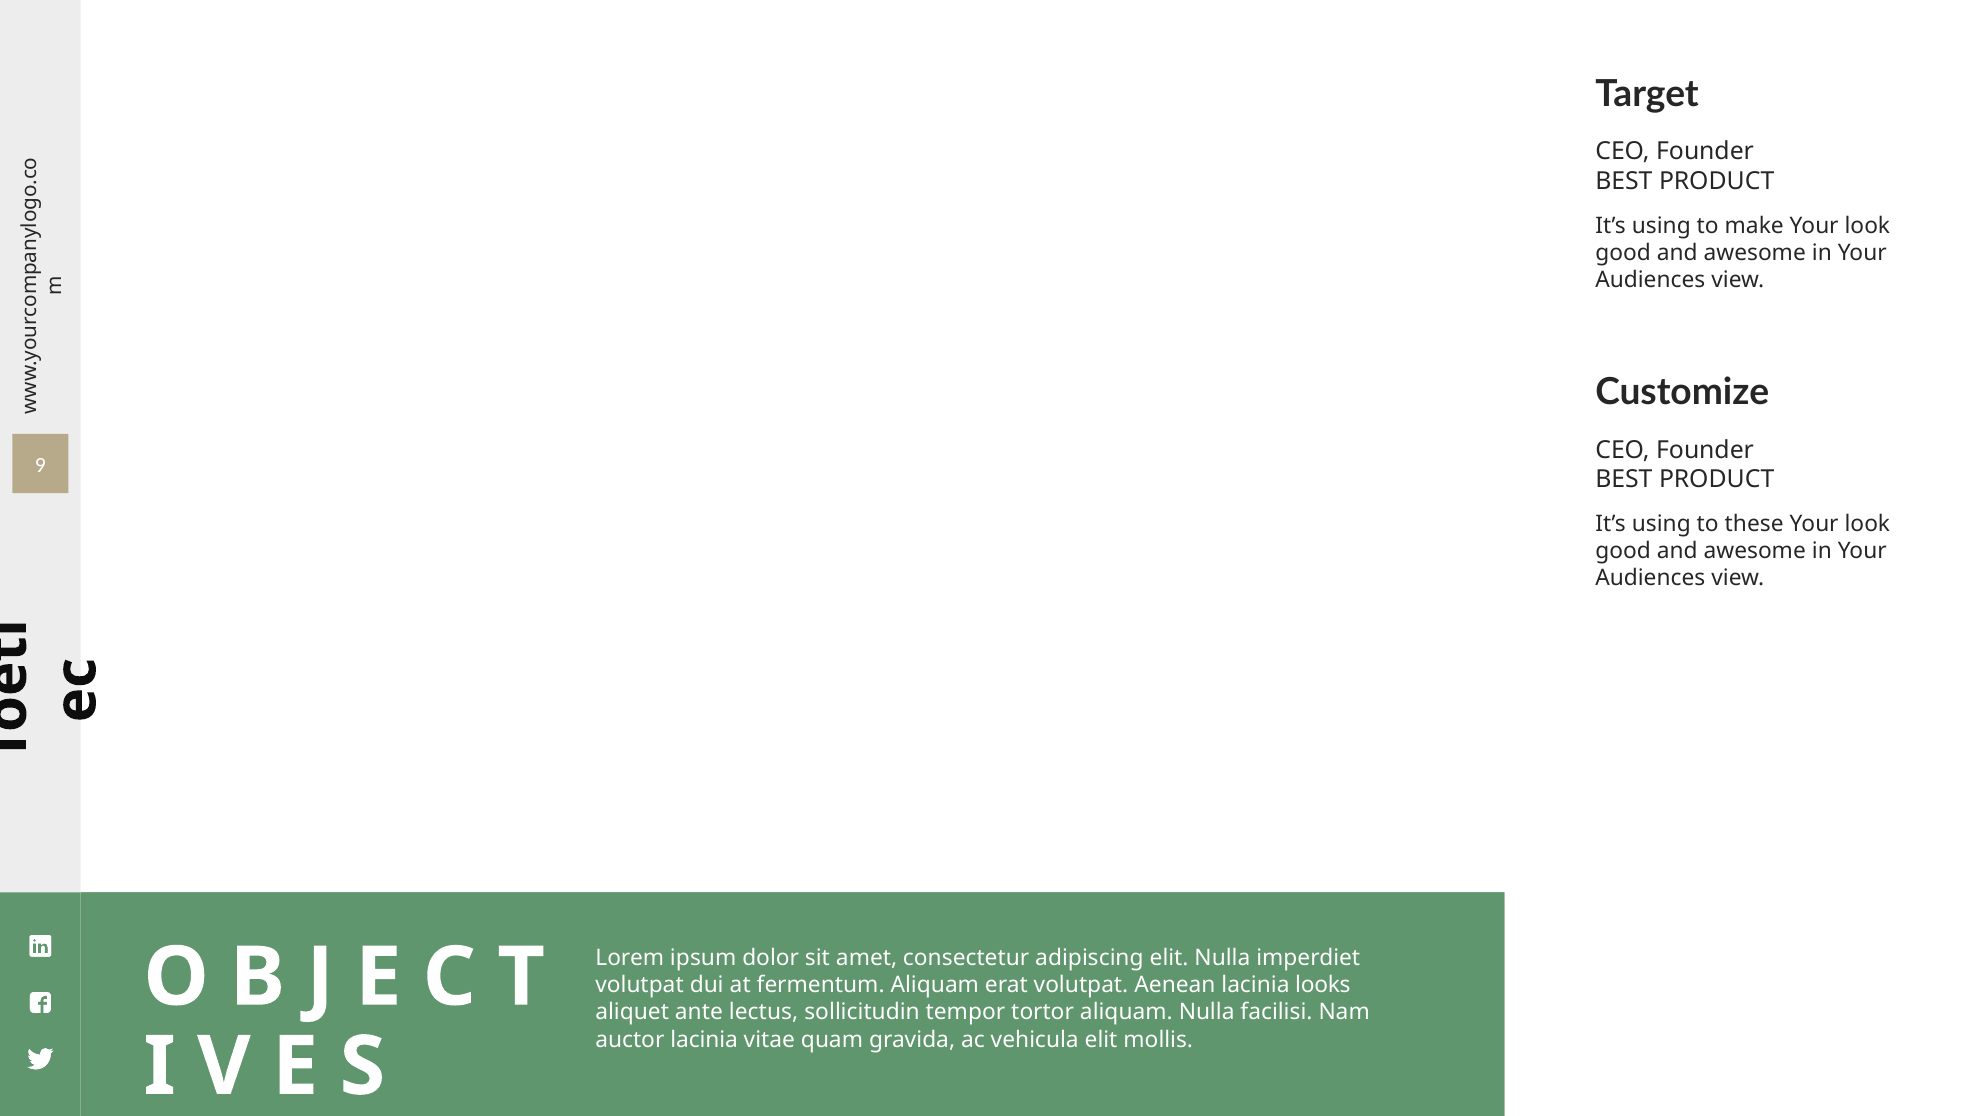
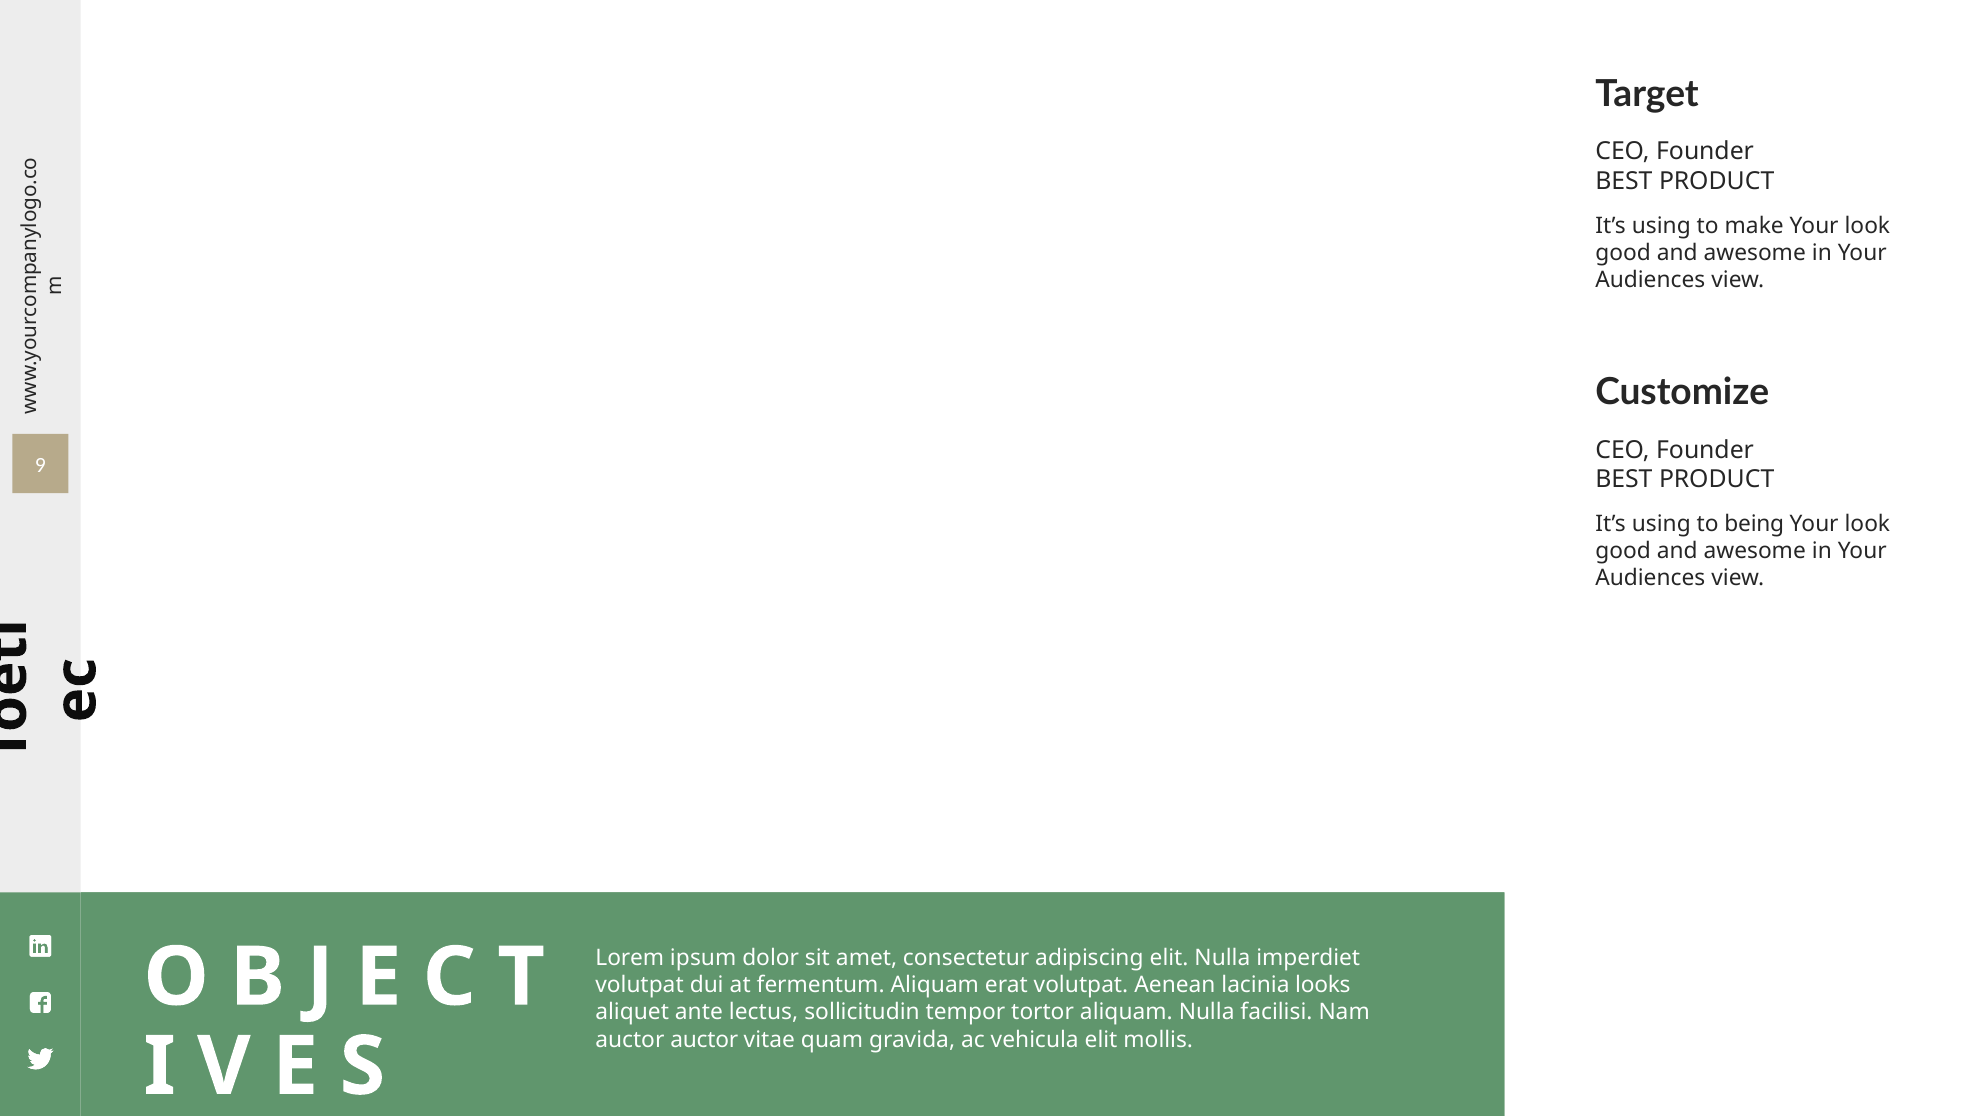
these: these -> being (1754, 524)
auctor lacinia: lacinia -> auctor (704, 1040)
